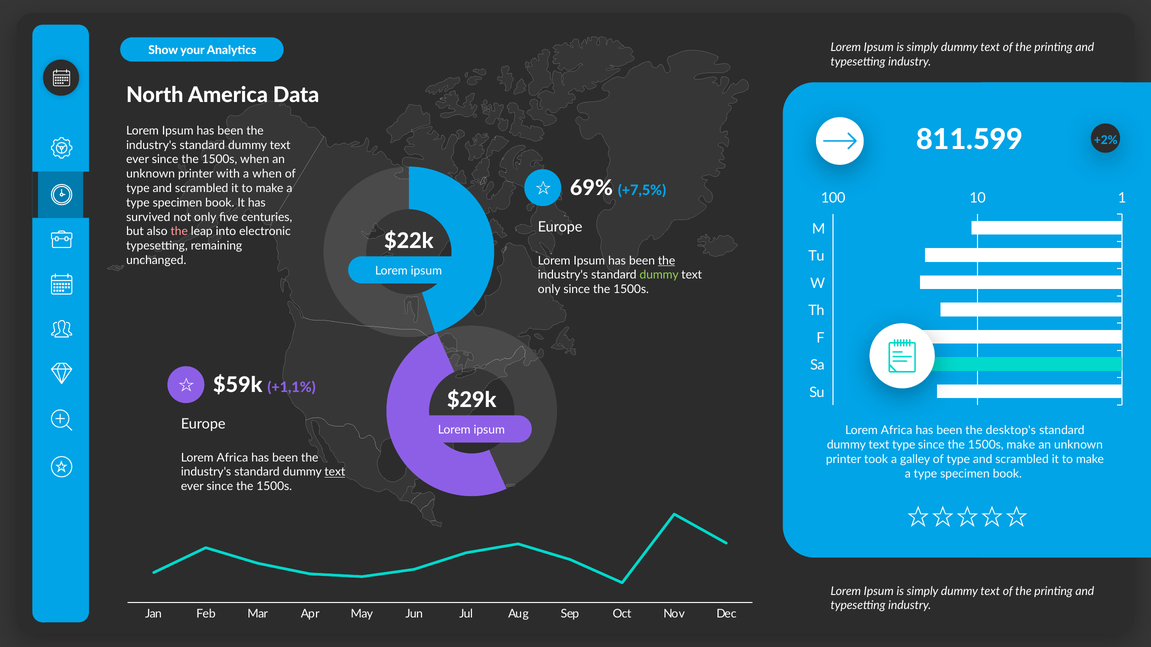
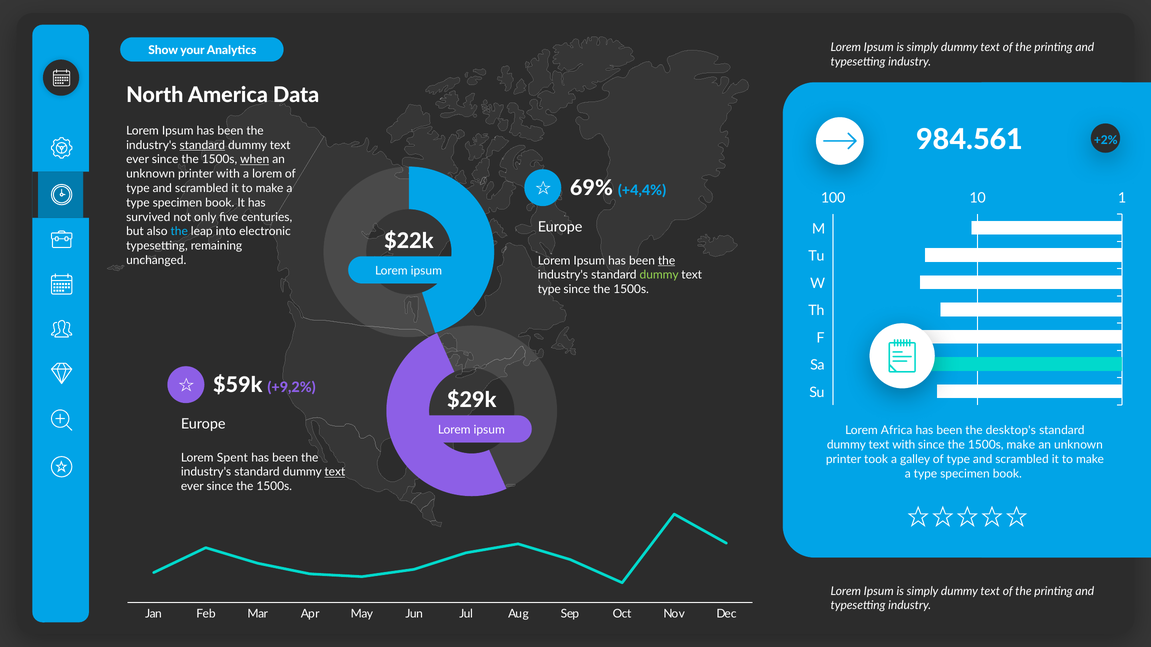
811.599: 811.599 -> 984.561 (970, 140)
standard underline: none -> present (202, 145)
when underline: none -> present (255, 160)
a when: when -> lorem (267, 174)
+7,5%: +7,5% -> +4,4% (642, 191)
the colour: pink -> light blue (179, 232)
only: only -> type (549, 290)
+1,1%: +1,1% -> +9,2% (292, 388)
text type: type -> with (904, 445)
Africa: Africa -> Spent (232, 458)
